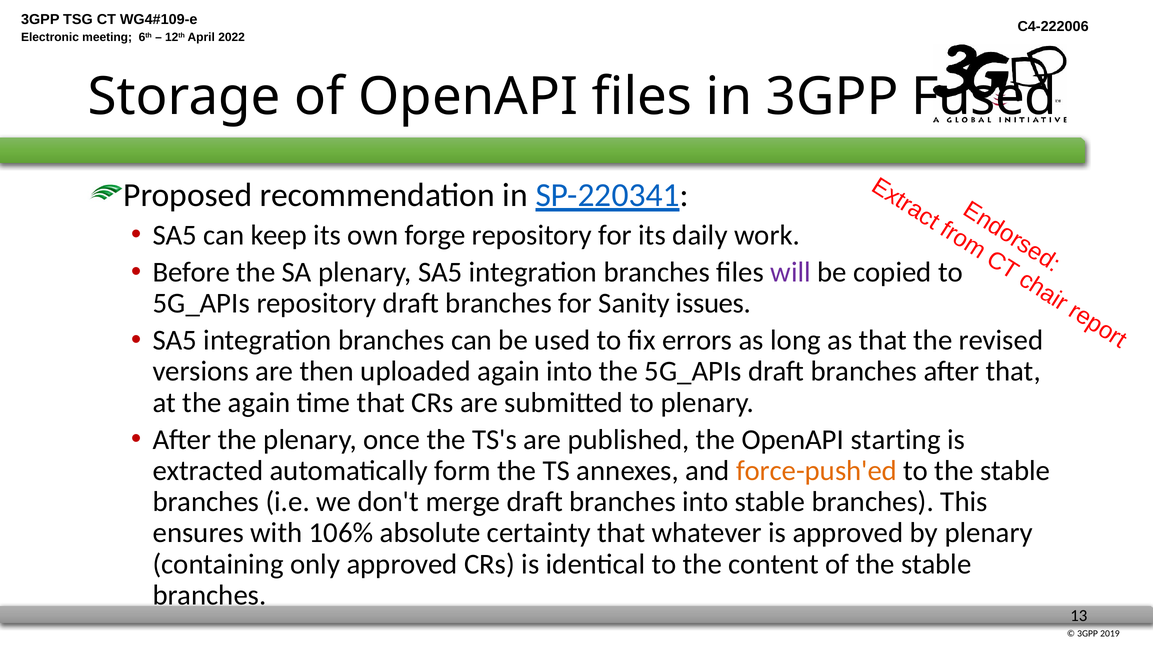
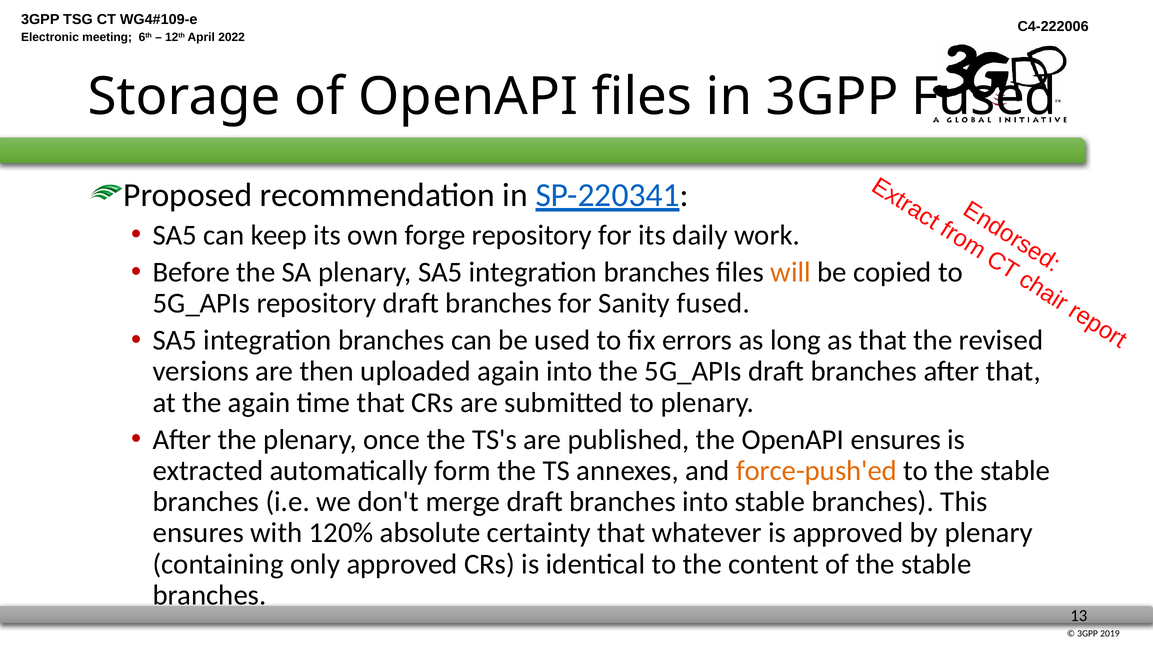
will colour: purple -> orange (791, 272)
Sanity issues: issues -> fused (713, 304)
OpenAPI starting: starting -> ensures (896, 440)
106%: 106% -> 120% (341, 533)
